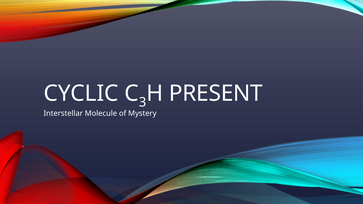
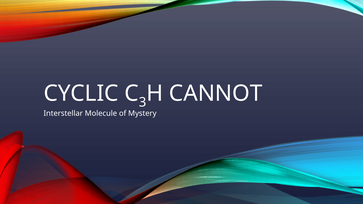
PRESENT: PRESENT -> CANNOT (216, 94)
